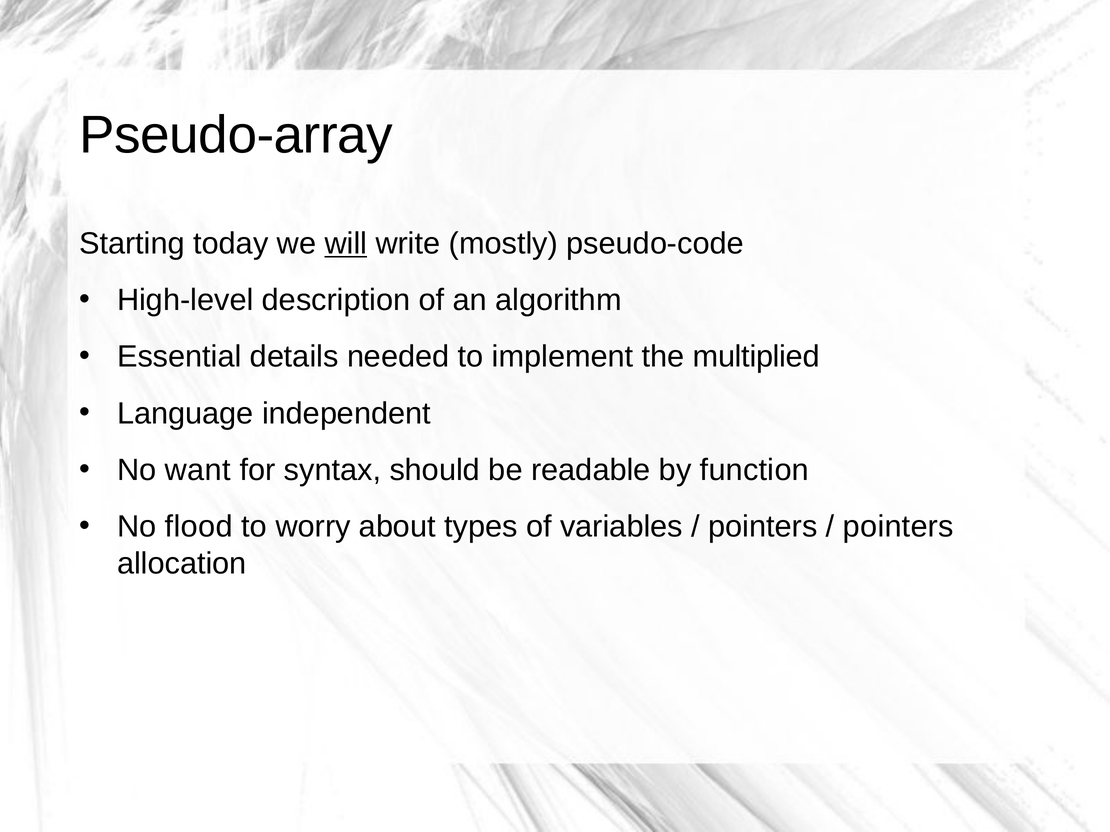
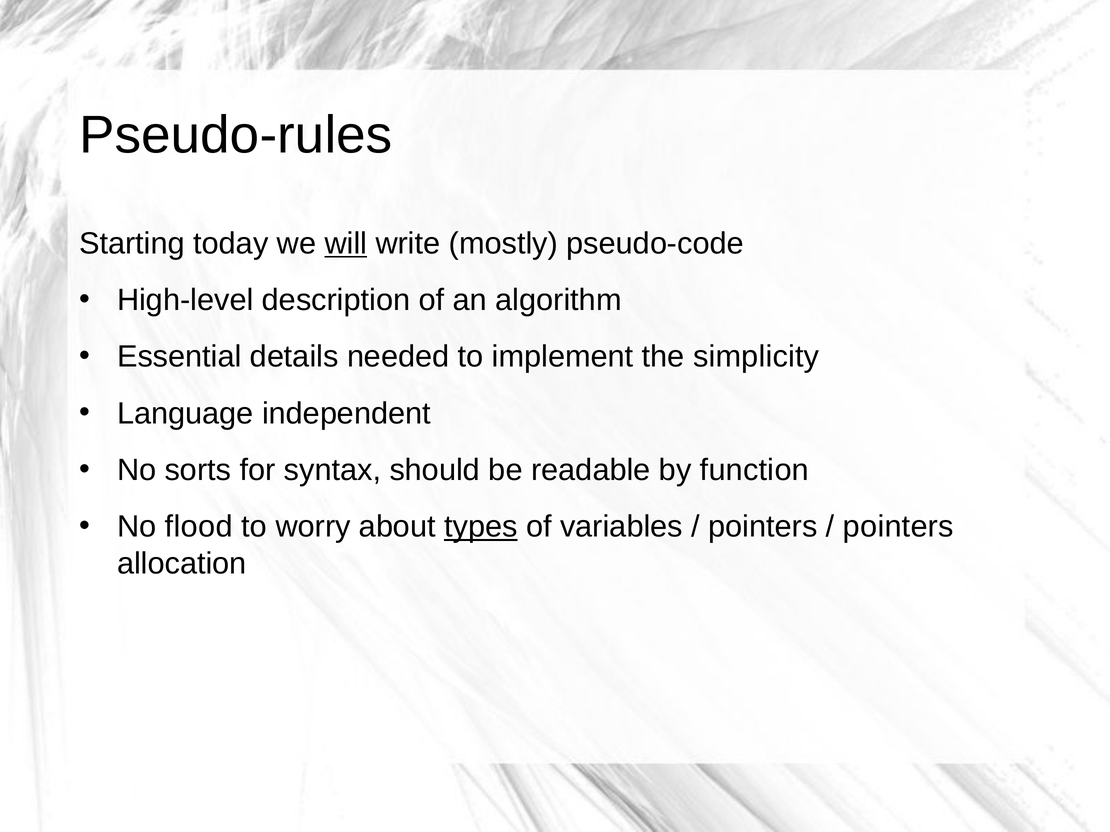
Pseudo-array: Pseudo-array -> Pseudo-rules (236, 135)
multiplied: multiplied -> simplicity (756, 357)
want: want -> sorts (198, 470)
types underline: none -> present (481, 527)
